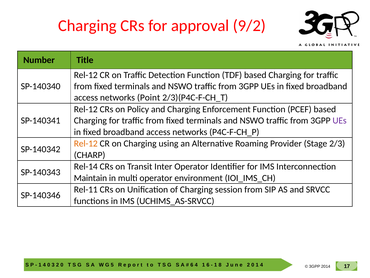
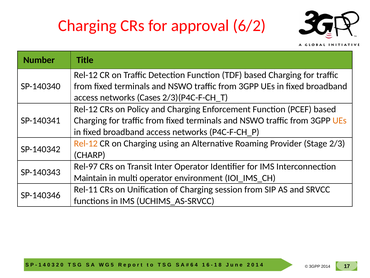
9/2: 9/2 -> 6/2 (249, 26)
Point: Point -> Cases (149, 97)
UEs colour: purple -> orange (340, 120)
Rel-14: Rel-14 -> Rel-97 (86, 166)
